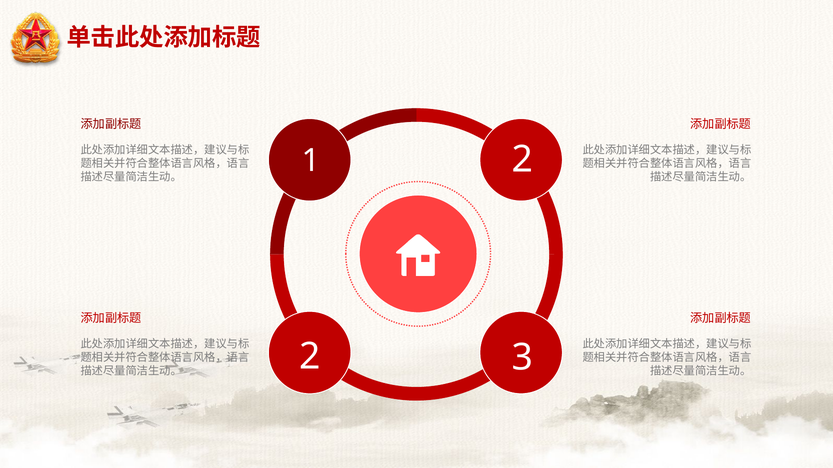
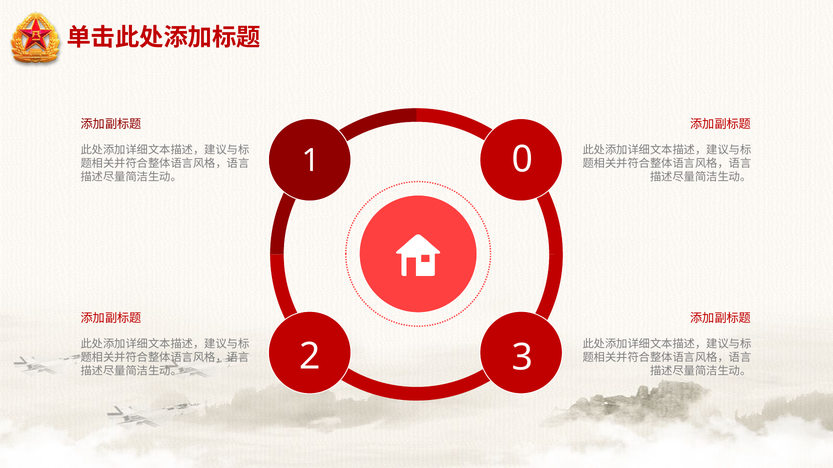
1 2: 2 -> 0 (522, 160)
